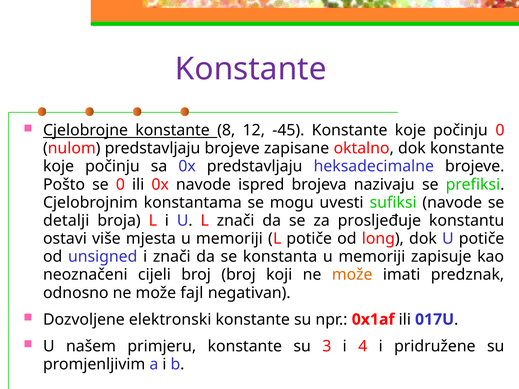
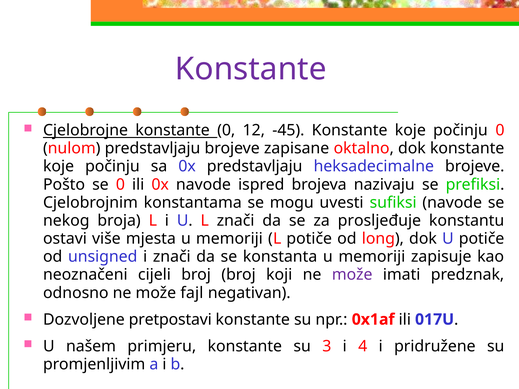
konstante 8: 8 -> 0 (226, 130)
detalji: detalji -> nekog (66, 221)
može colour: orange -> purple (352, 275)
elektronski: elektronski -> pretpostavi (170, 320)
